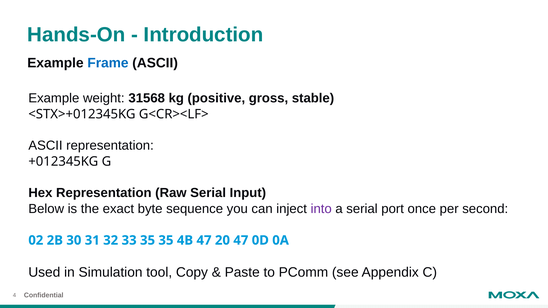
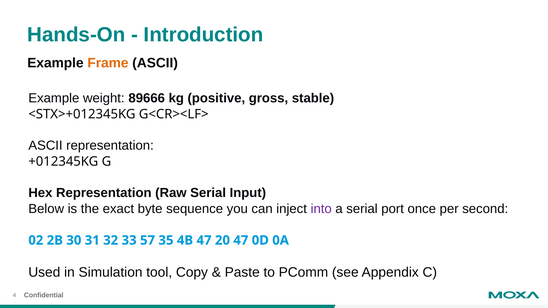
Frame colour: blue -> orange (108, 63)
31568: 31568 -> 89666 (147, 98)
33 35: 35 -> 57 (148, 240)
